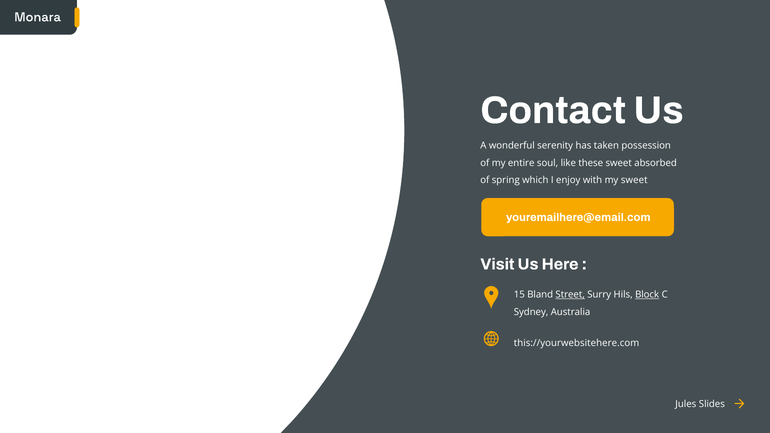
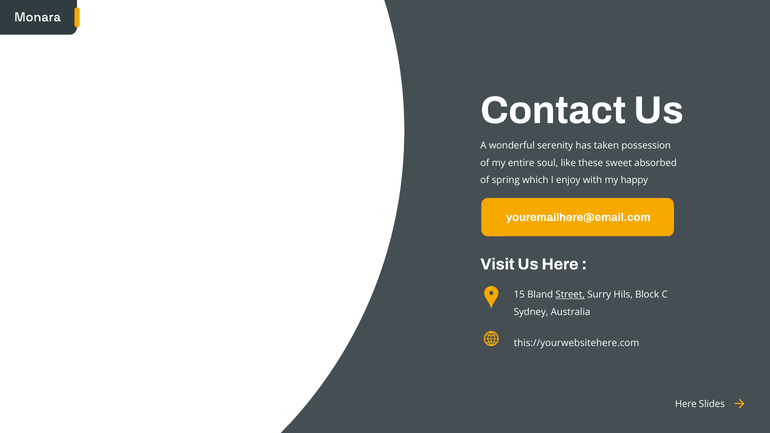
my sweet: sweet -> happy (634, 180)
Block underline: present -> none (647, 295)
Jules: Jules -> Here (686, 404)
